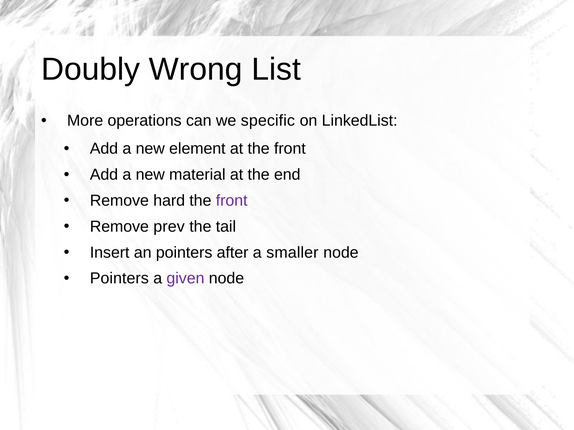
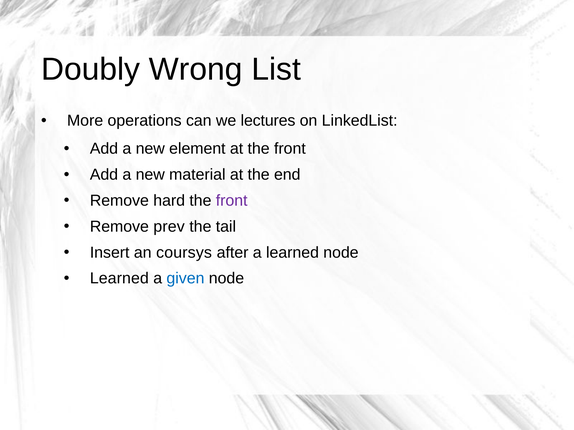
specific: specific -> lectures (268, 121)
an pointers: pointers -> coursys (184, 253)
a smaller: smaller -> learned (293, 253)
Pointers: Pointers -> Learned (119, 279)
given colour: purple -> blue (185, 279)
